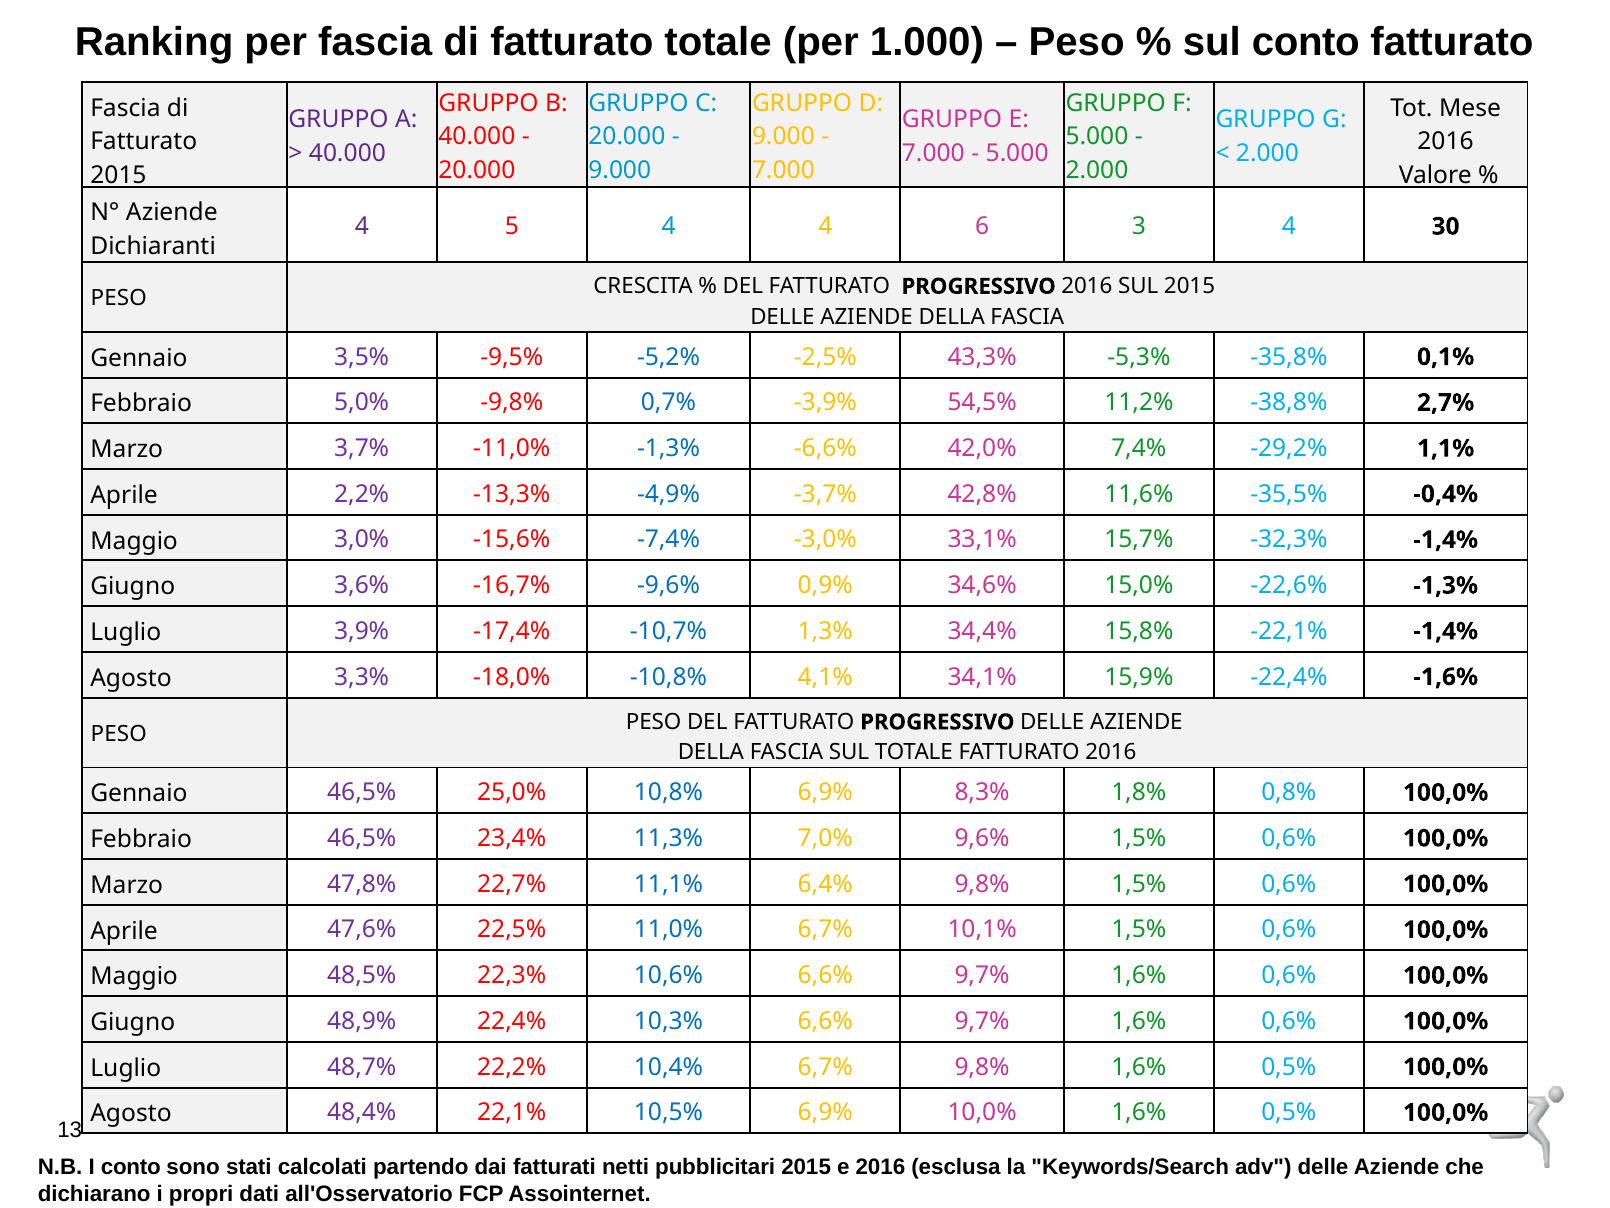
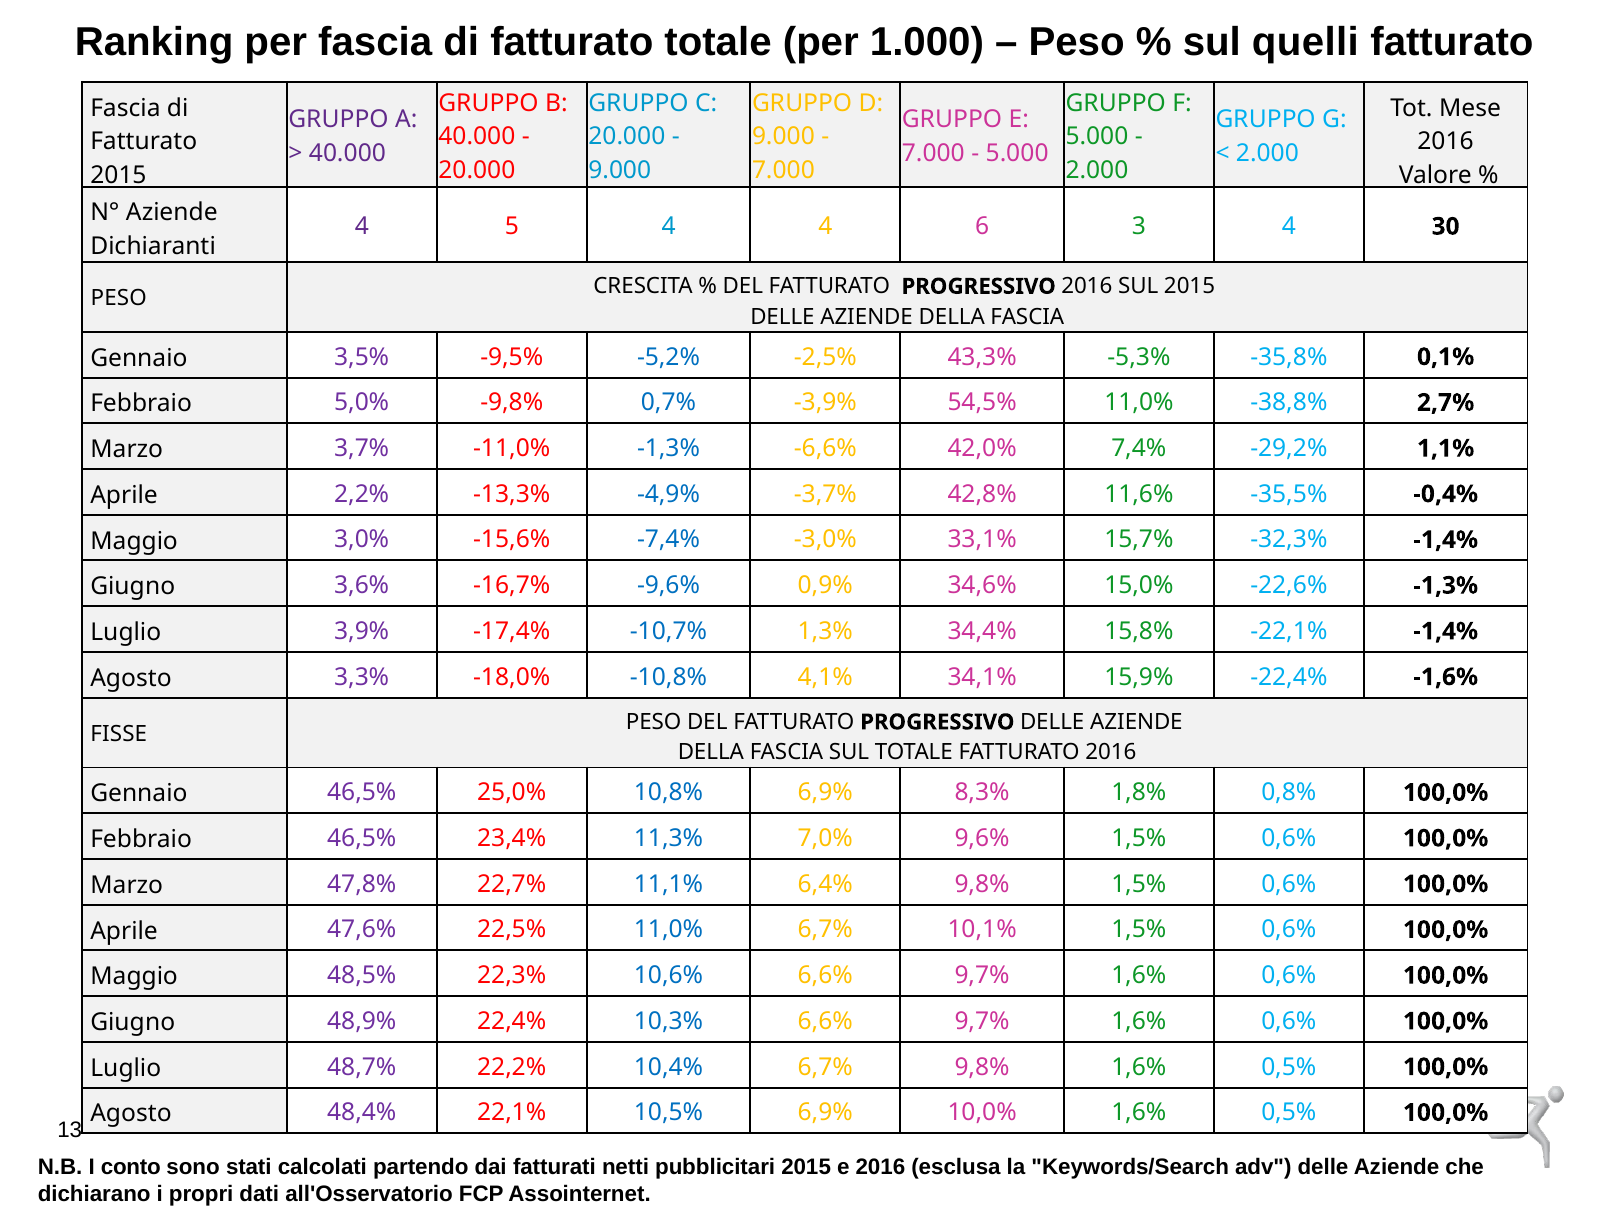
sul conto: conto -> quelli (1305, 43)
54,5% 11,2%: 11,2% -> 11,0% (1139, 402)
PESO: PESO -> FISSE (119, 734)
